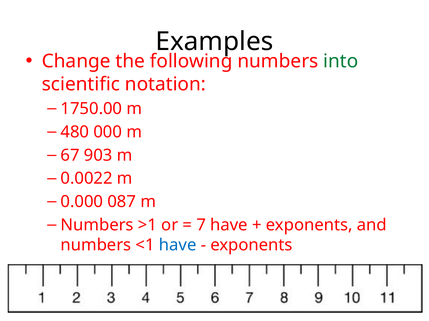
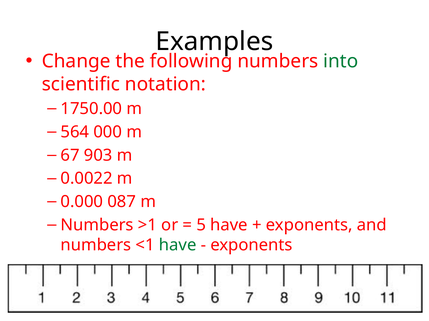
480: 480 -> 564 (75, 132)
7: 7 -> 5 (201, 226)
have colour: blue -> green (178, 246)
